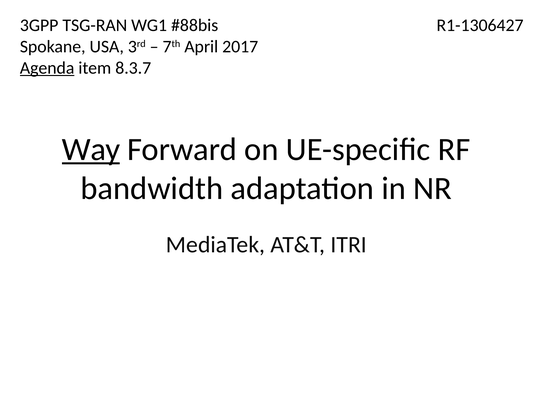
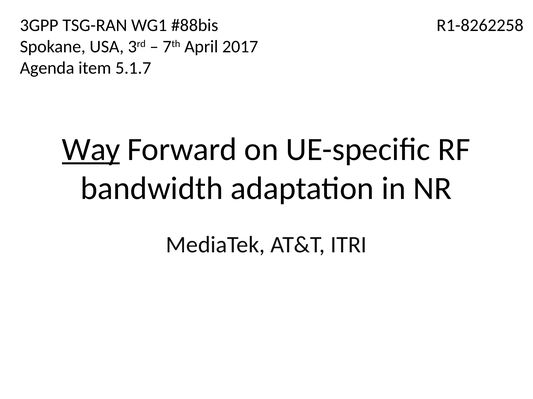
R1-1306427: R1-1306427 -> R1-8262258 (480, 26)
Agenda underline: present -> none (47, 68)
8.3.7: 8.3.7 -> 5.1.7 (133, 68)
